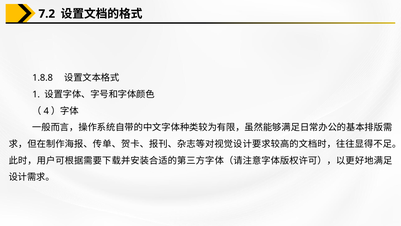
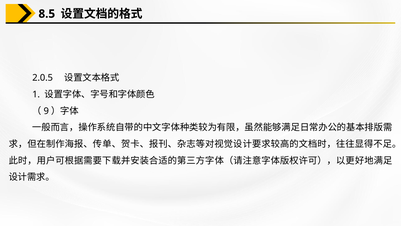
7.2: 7.2 -> 8.5 (47, 14)
1.8.8: 1.8.8 -> 2.0.5 (43, 78)
4: 4 -> 9 (46, 111)
